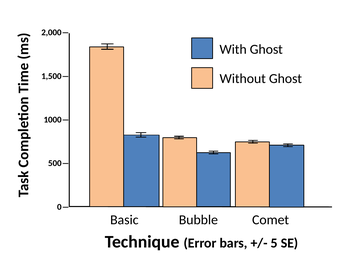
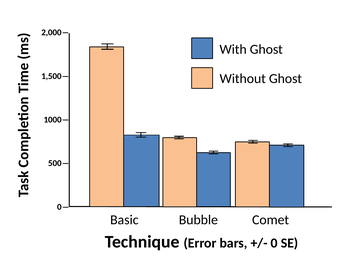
5: 5 -> 0 (274, 244)
